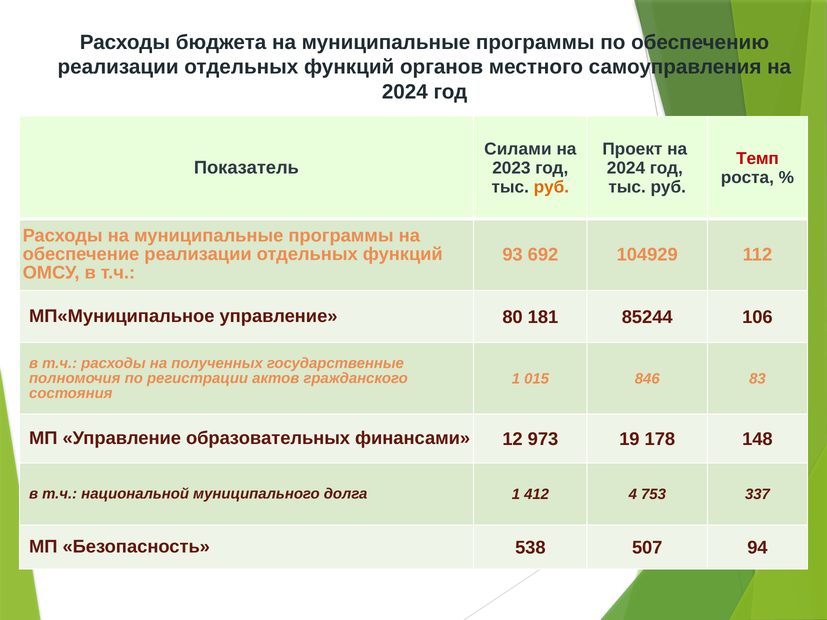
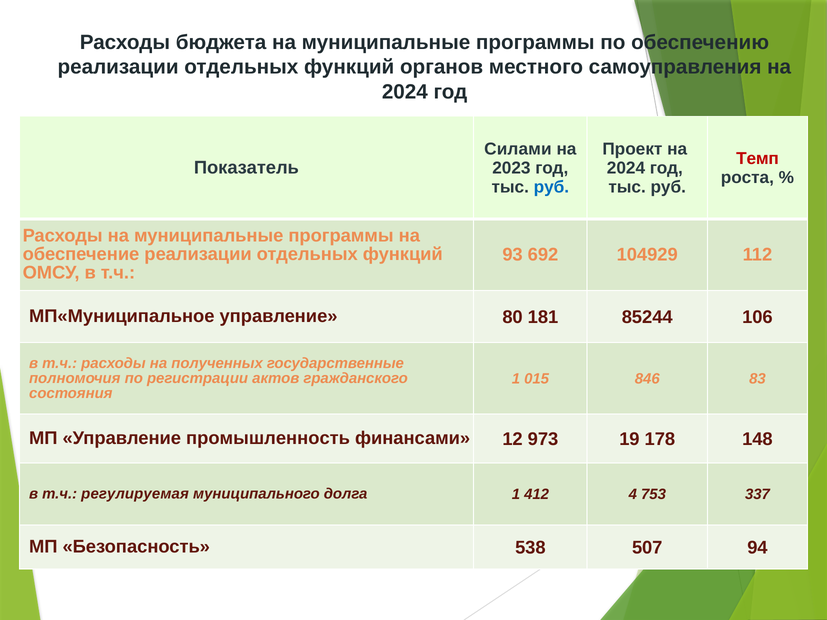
руб colour: orange -> blue (551, 187)
образовательных: образовательных -> промышленность (268, 439)
национальной: национальной -> регулируемая (135, 494)
